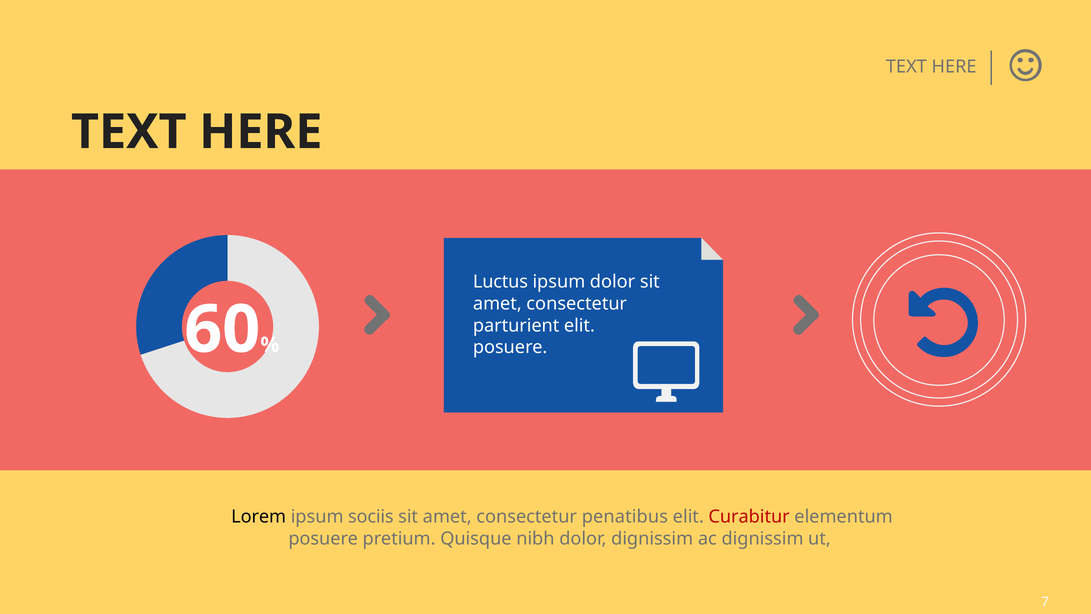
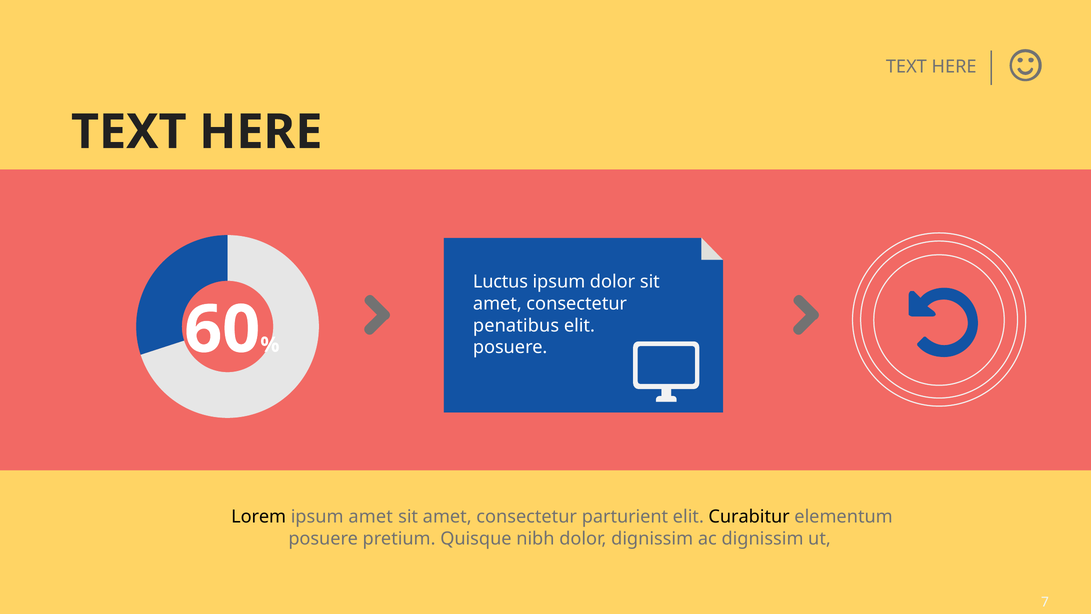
parturient: parturient -> penatibus (516, 325)
ipsum sociis: sociis -> amet (371, 517)
penatibus: penatibus -> parturient (625, 517)
Curabitur colour: red -> black (749, 517)
